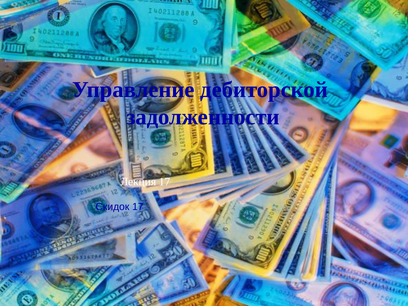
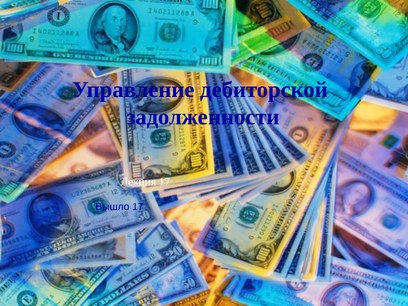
Скидок: Скидок -> Вышло (112, 207)
